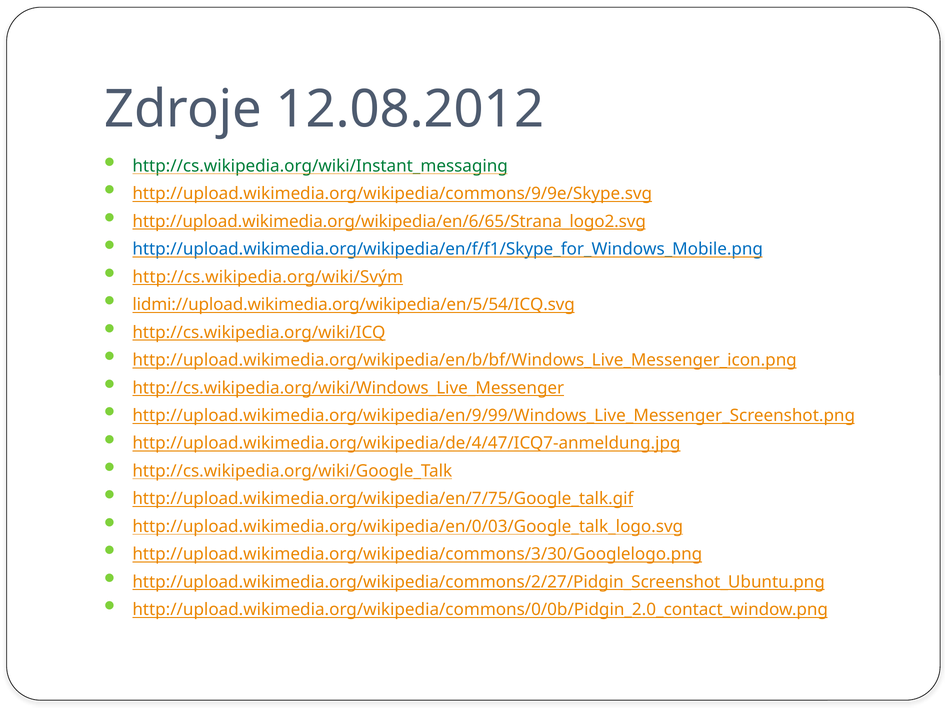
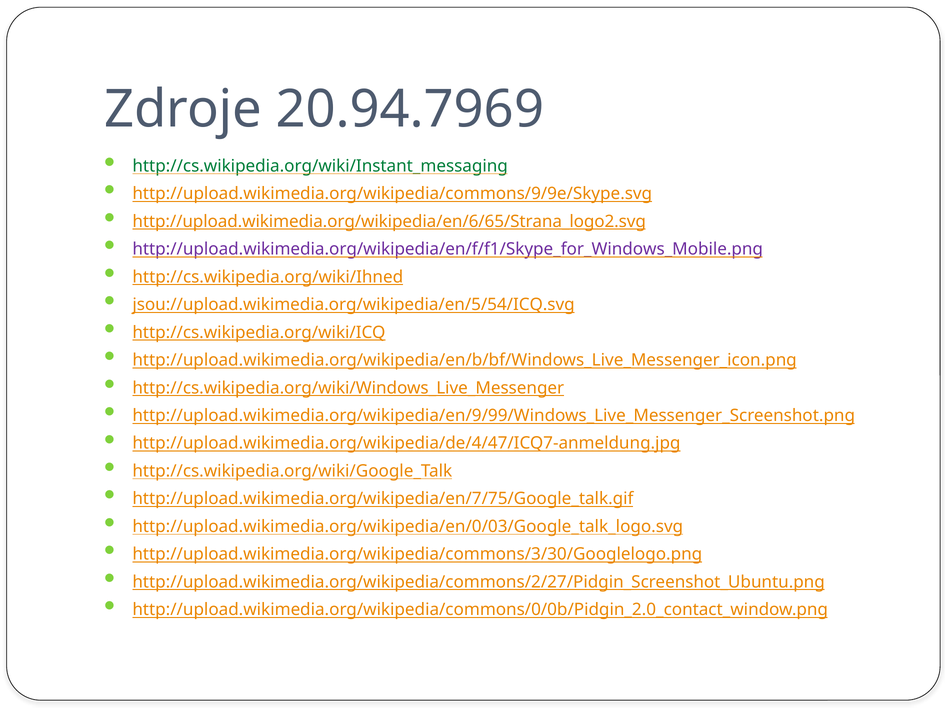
12.08.2012: 12.08.2012 -> 20.94.7969 (410, 109)
http://upload.wikimedia.org/wikipedia/en/f/f1/Skype_for_Windows_Mobile.png colour: blue -> purple (448, 249)
http://cs.wikipedia.org/wiki/Svým: http://cs.wikipedia.org/wiki/Svým -> http://cs.wikipedia.org/wiki/Ihned (268, 277)
lidmi://upload.wikimedia.org/wikipedia/en/5/54/ICQ.svg: lidmi://upload.wikimedia.org/wikipedia/en/5/54/ICQ.svg -> jsou://upload.wikimedia.org/wikipedia/en/5/54/ICQ.svg (354, 305)
